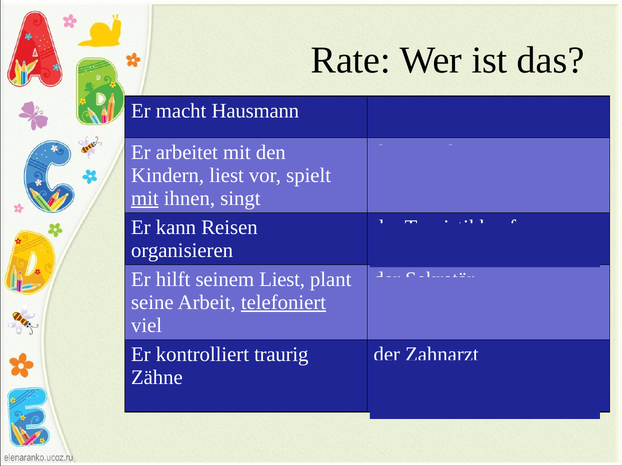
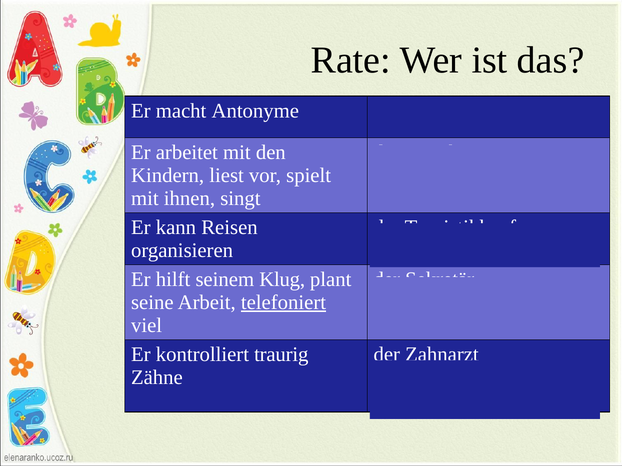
Hausmann: Hausmann -> Antonyme (255, 111)
mit underline: present -> none (145, 199)
seinem Liest: Liest -> Klug (282, 280)
